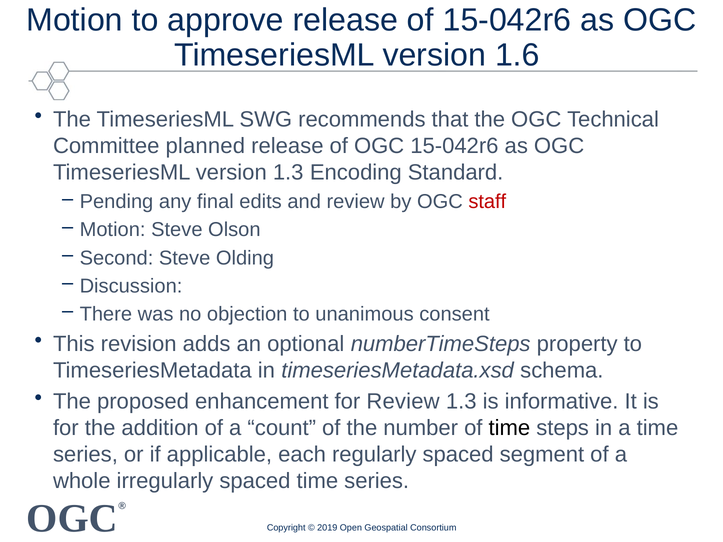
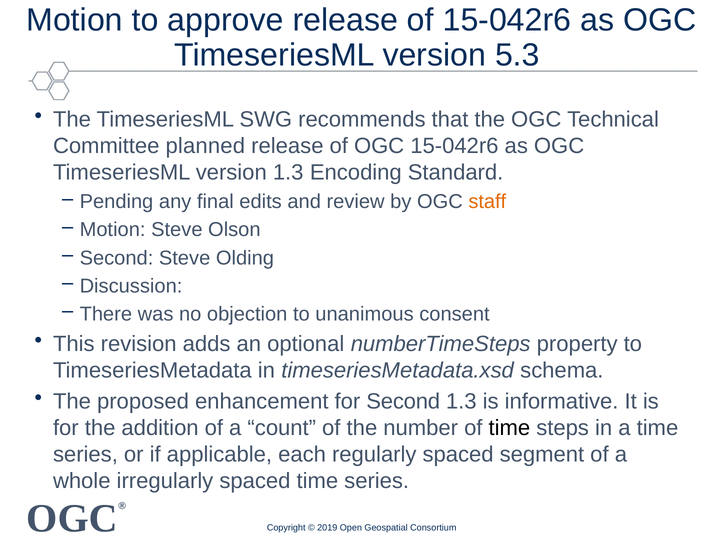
1.6: 1.6 -> 5.3 (517, 55)
staff colour: red -> orange (487, 202)
for Review: Review -> Second (403, 402)
